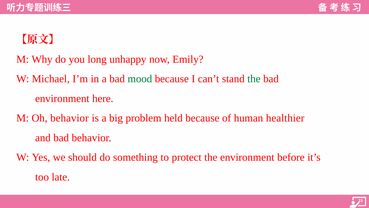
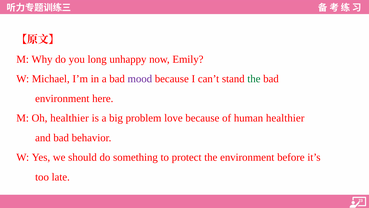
mood colour: green -> purple (140, 79)
Oh behavior: behavior -> healthier (69, 118)
held: held -> love (173, 118)
